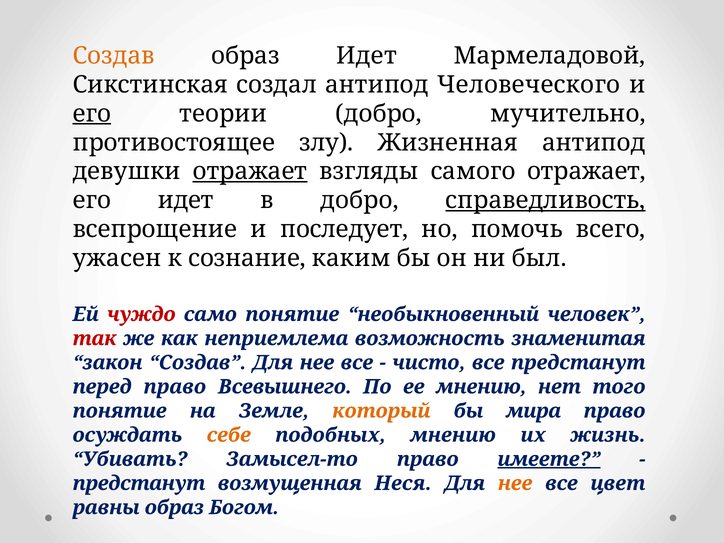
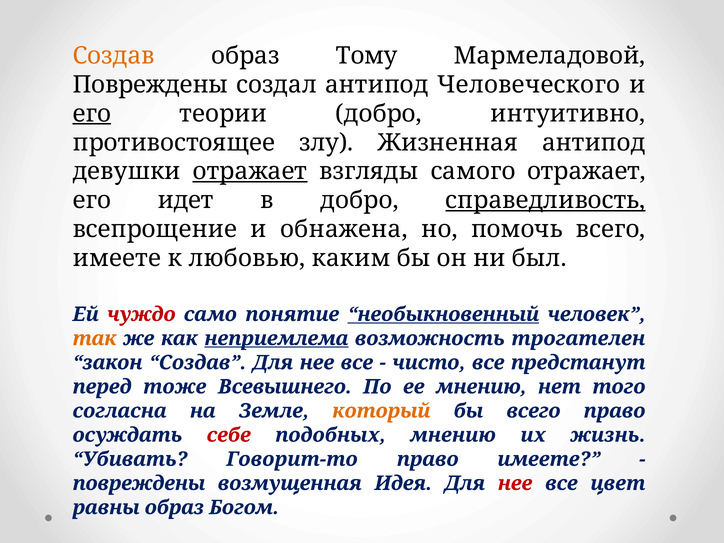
образ Идет: Идет -> Тому (367, 56)
Сикстинская: Сикстинская -> Повреждены (150, 85)
мучительно: мучительно -> интуитивно (568, 114)
последует: последует -> обнажена (344, 229)
ужасен: ужасен -> имеете (117, 258)
сознание: сознание -> любовью (247, 258)
необыкновенный underline: none -> present (443, 314)
так colour: red -> orange (95, 338)
неприемлема underline: none -> present (276, 338)
знаменитая: знаменитая -> трогателен (578, 338)
перед право: право -> тоже (175, 387)
понятие: понятие -> согласна (120, 411)
бы мира: мира -> всего (534, 411)
себе colour: orange -> red (229, 435)
Замысел-то: Замысел-то -> Говорит-то (292, 459)
имеете underline: present -> none (549, 459)
предстанут: предстанут -> повреждены (139, 483)
Неся: Неся -> Идея (403, 483)
нее colour: orange -> red (515, 483)
